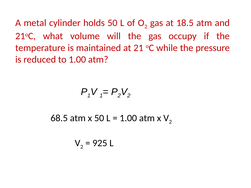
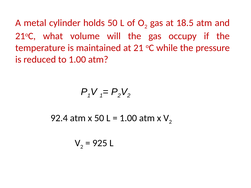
68.5: 68.5 -> 92.4 (59, 118)
